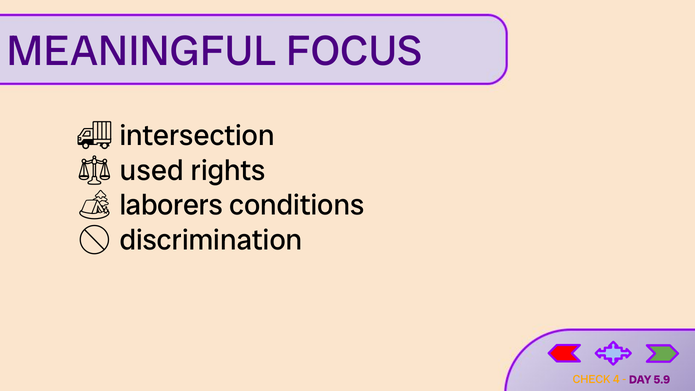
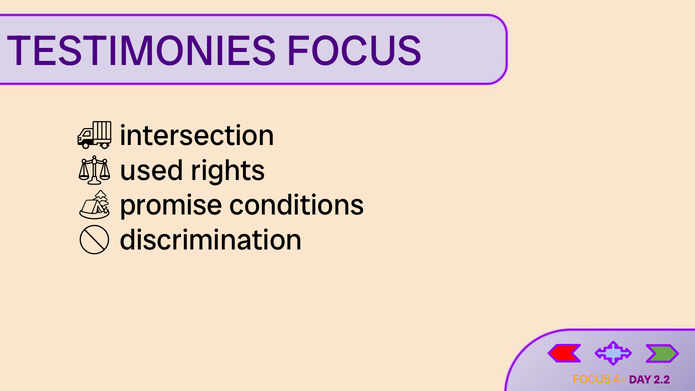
MEANINGFUL: MEANINGFUL -> TESTIMONIES (142, 51)
laborers: laborers -> promise (171, 205)
CHECK: CHECK -> FOCUS (592, 380)
5.9: 5.9 -> 2.2 (662, 380)
